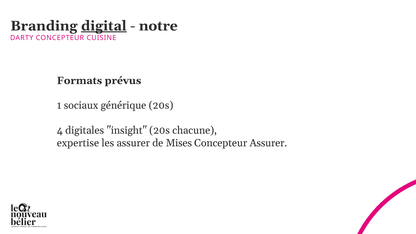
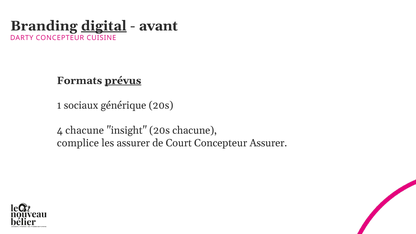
notre: notre -> avant (158, 26)
prévus underline: none -> present (123, 81)
4 digitales: digitales -> chacune (85, 130)
expertise: expertise -> complice (78, 143)
Mises: Mises -> Court (179, 143)
